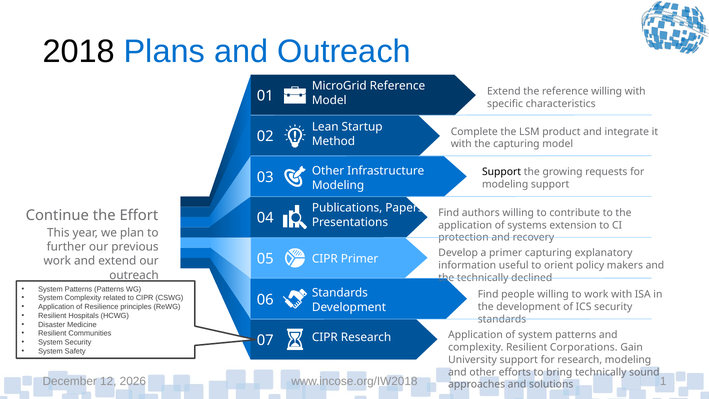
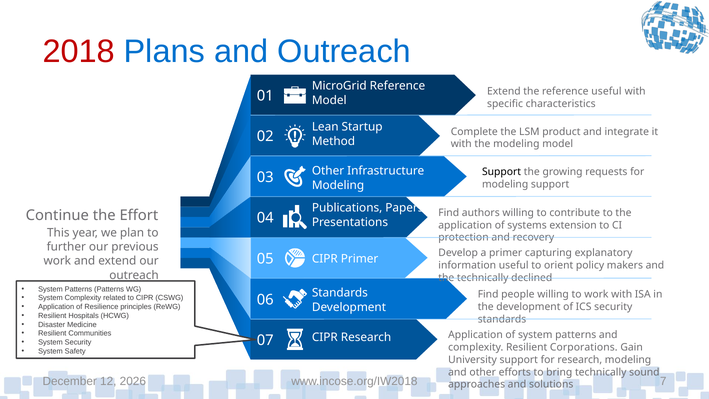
2018 colour: black -> red (79, 51)
reference willing: willing -> useful (607, 91)
the capturing: capturing -> modeling (516, 144)
1: 1 -> 7 (663, 381)
